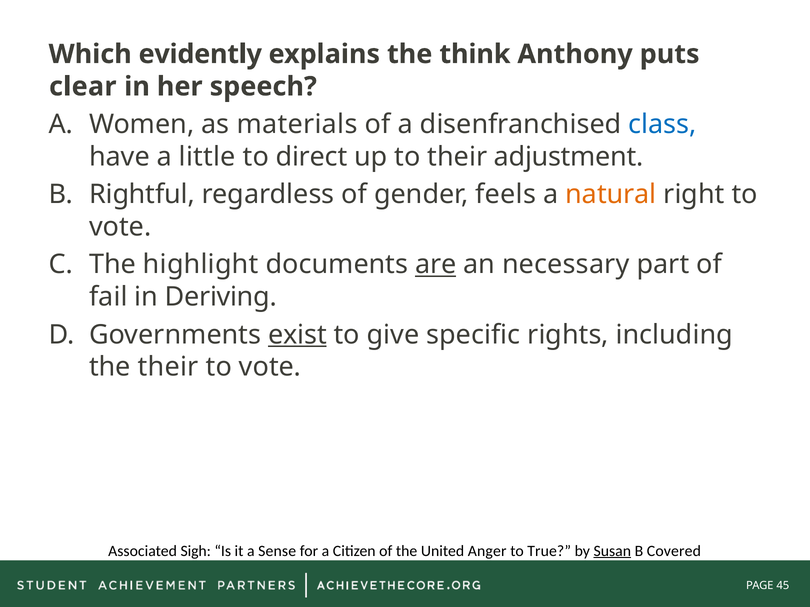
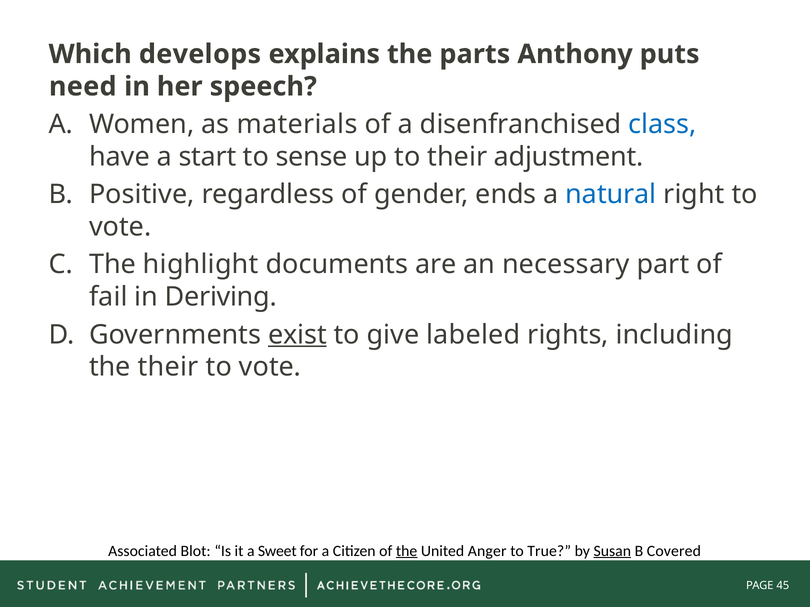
evidently: evidently -> develops (200, 54)
think: think -> parts (475, 54)
clear: clear -> need (83, 87)
little: little -> start (208, 157)
direct: direct -> sense (312, 157)
Rightful: Rightful -> Positive (142, 195)
feels: feels -> ends (506, 195)
natural colour: orange -> blue (611, 195)
are underline: present -> none (436, 265)
specific: specific -> labeled (473, 335)
Sigh: Sigh -> Blot (196, 551)
Sense: Sense -> Sweet (277, 551)
the underline: none -> present (407, 551)
